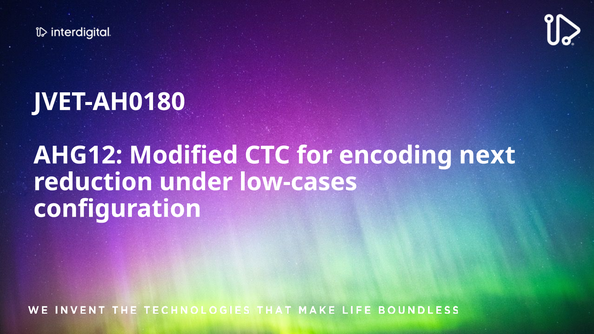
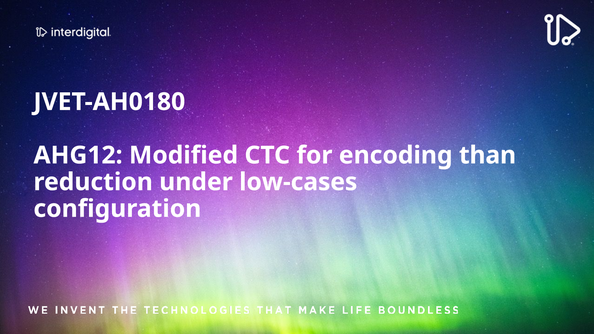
next: next -> than (488, 155)
